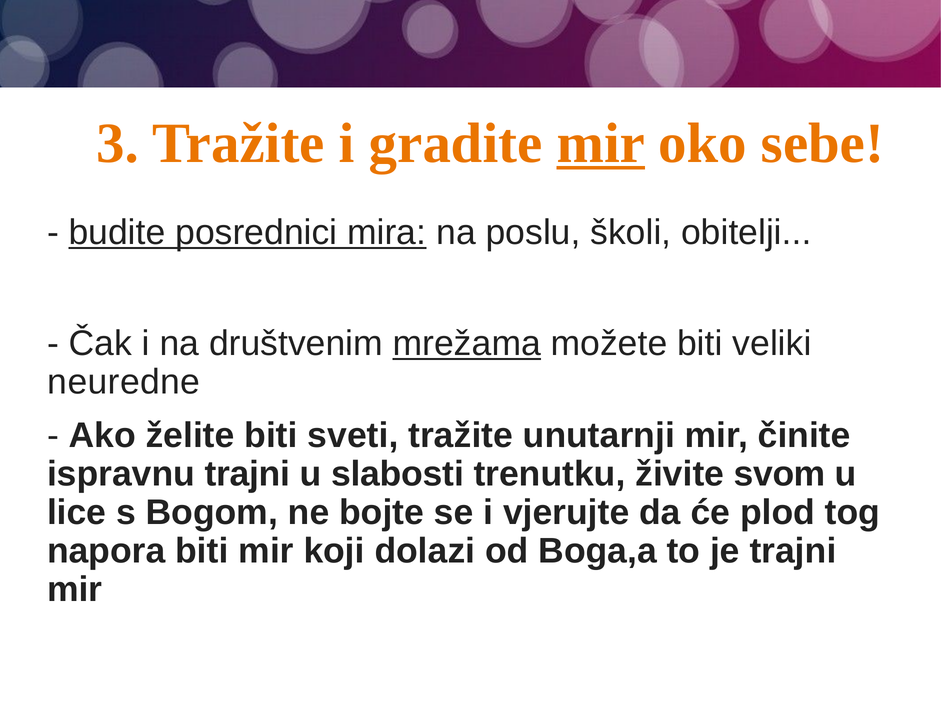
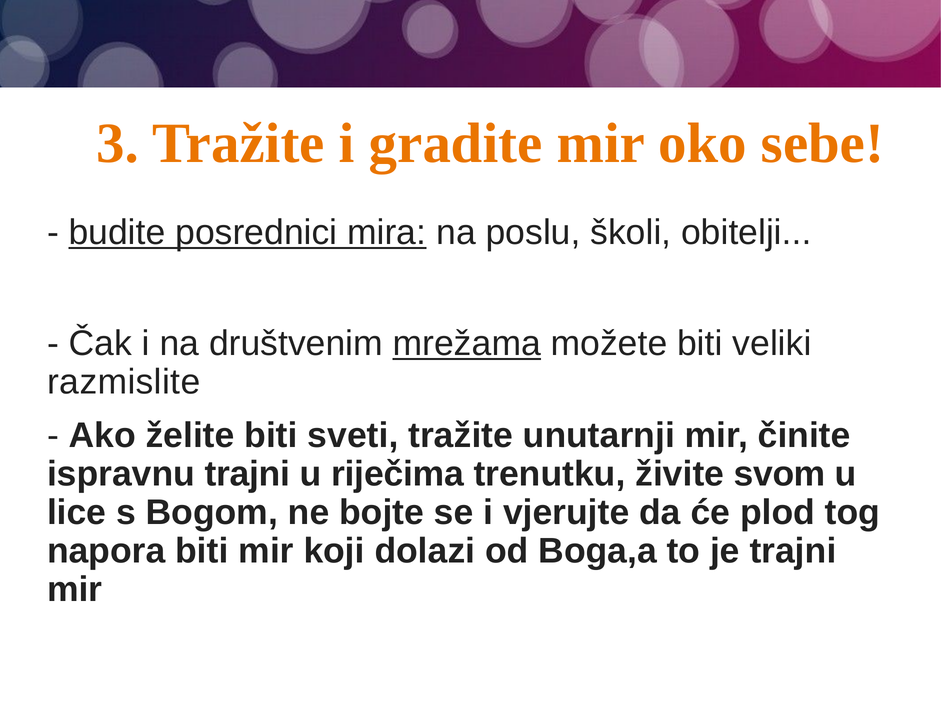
mir underline: present -> none (601, 143)
neuredne: neuredne -> razmislite (124, 382)
slabosti: slabosti -> riječima (398, 474)
